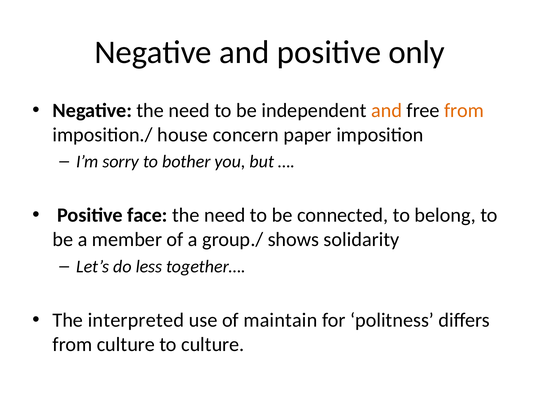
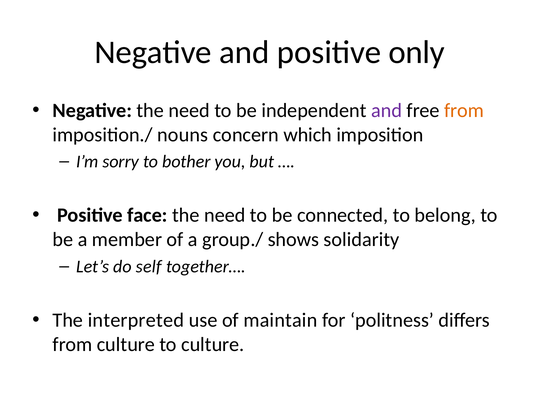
and colour: orange -> purple (387, 111)
house: house -> nouns (183, 135)
paper: paper -> which (308, 135)
less: less -> self (149, 267)
